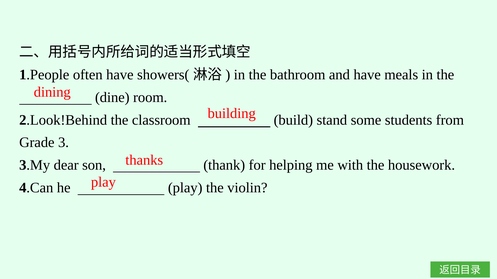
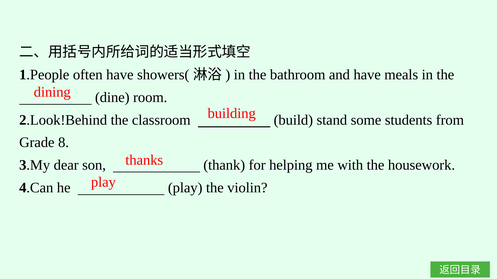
3: 3 -> 8 (64, 143)
